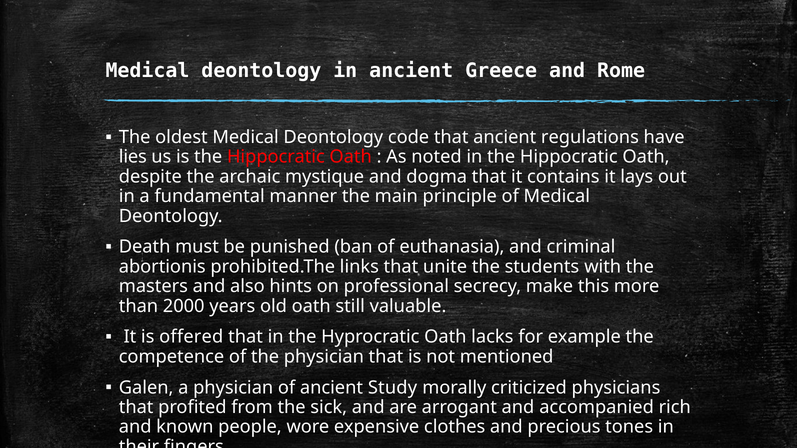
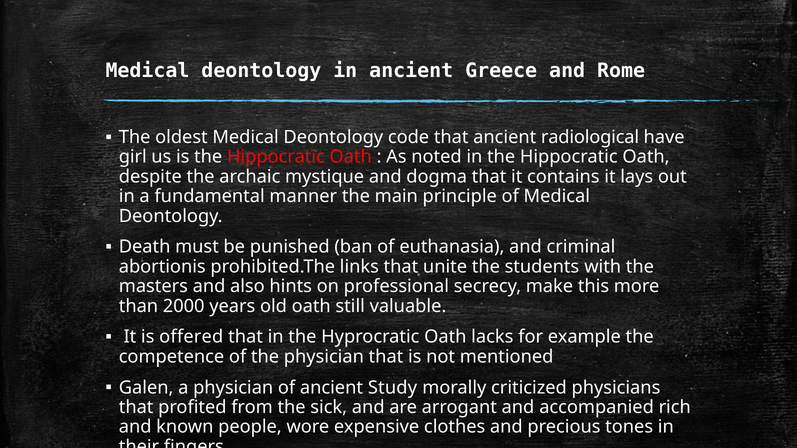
regulations: regulations -> radiological (590, 137)
lies: lies -> girl (133, 157)
